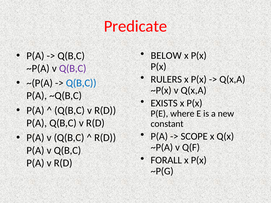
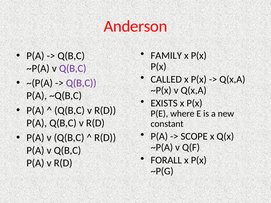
Predicate: Predicate -> Anderson (136, 26)
BELOW: BELOW -> FAMILY (166, 56)
RULERS: RULERS -> CALLED (166, 79)
Q(B,C colour: blue -> purple (81, 83)
